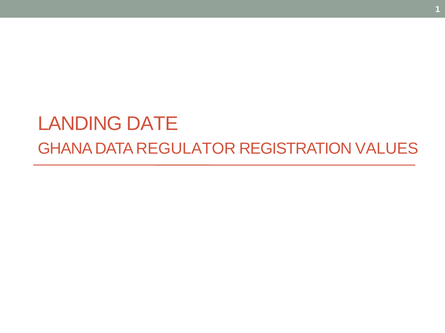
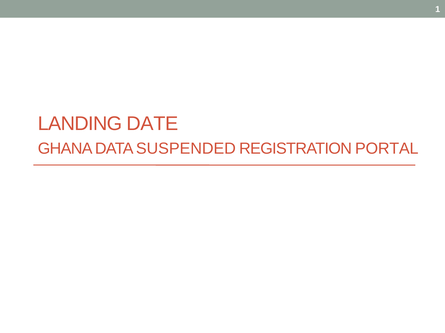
REGULATOR: REGULATOR -> SUSPENDED (186, 149)
VALUES: VALUES -> PORTAL (387, 149)
